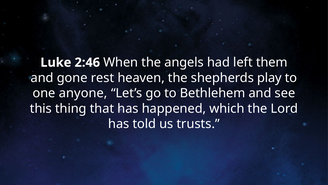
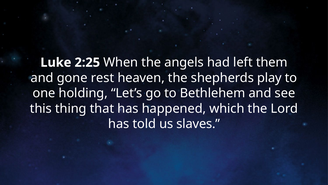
2:46: 2:46 -> 2:25 (87, 62)
anyone: anyone -> holding (83, 93)
trusts: trusts -> slaves (198, 124)
